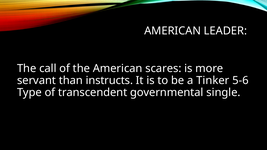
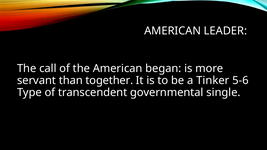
scares: scares -> began (163, 68)
instructs: instructs -> together (109, 80)
